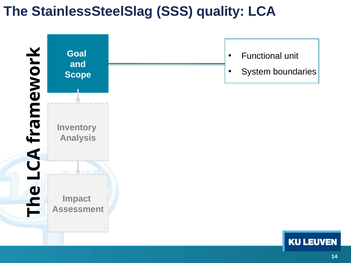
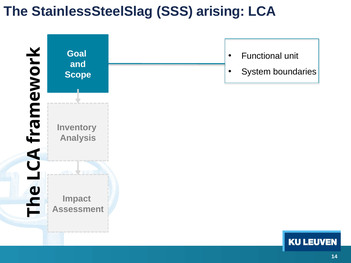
quality: quality -> arising (221, 11)
